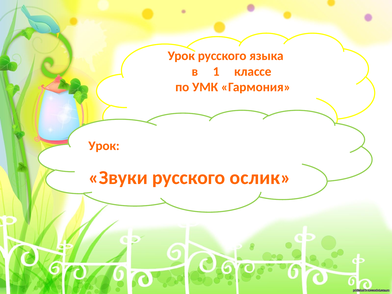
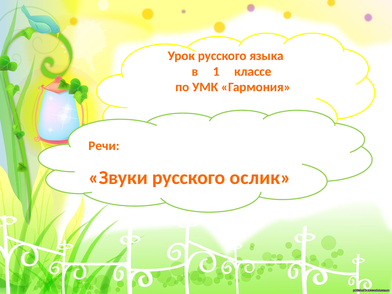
Урок: Урок -> Речи (104, 146)
